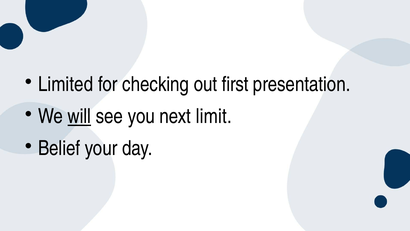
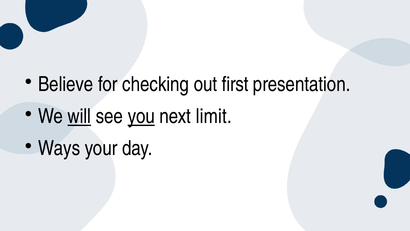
Limited: Limited -> Believe (66, 84)
you underline: none -> present (141, 116)
Belief: Belief -> Ways (59, 148)
